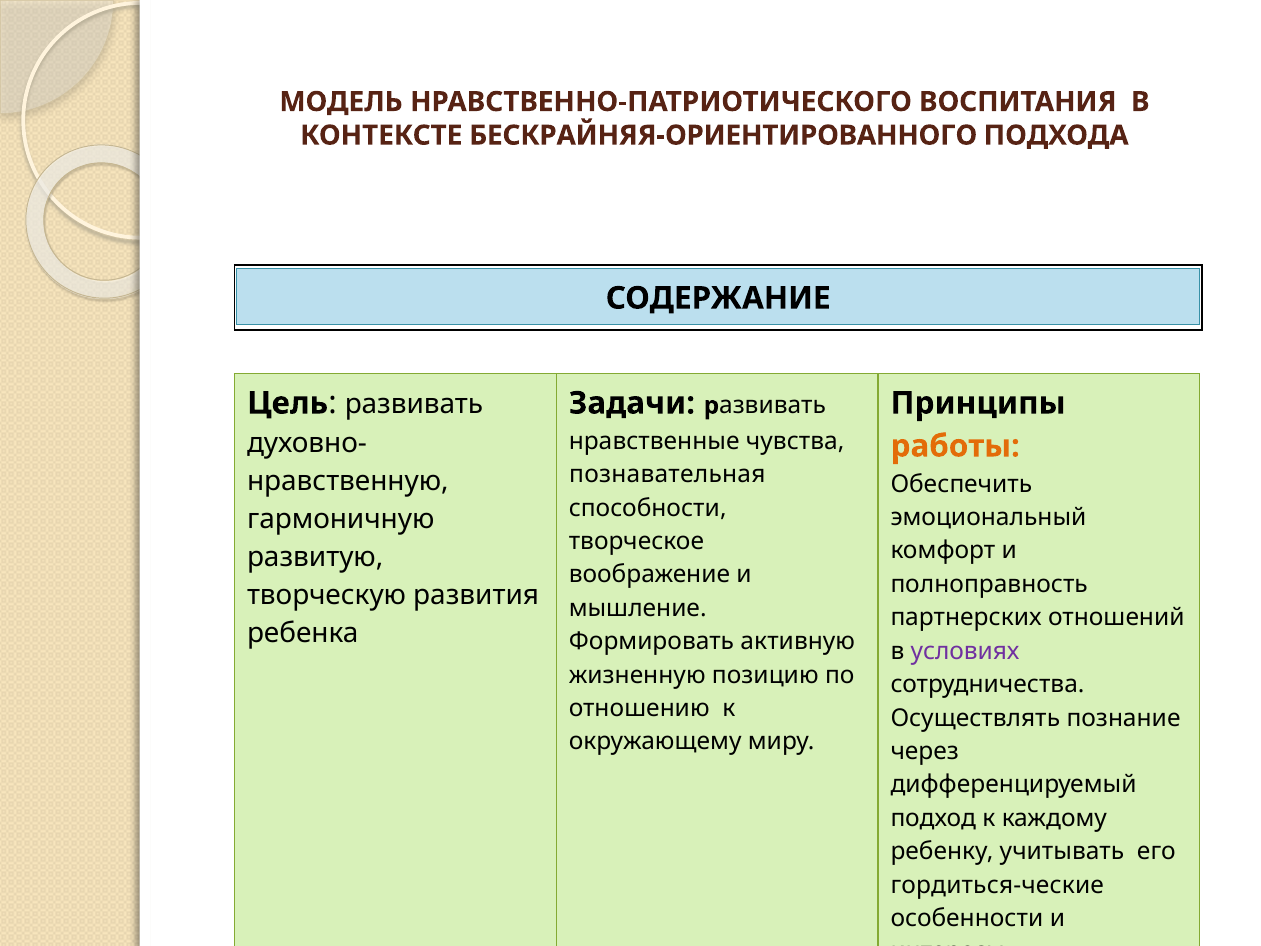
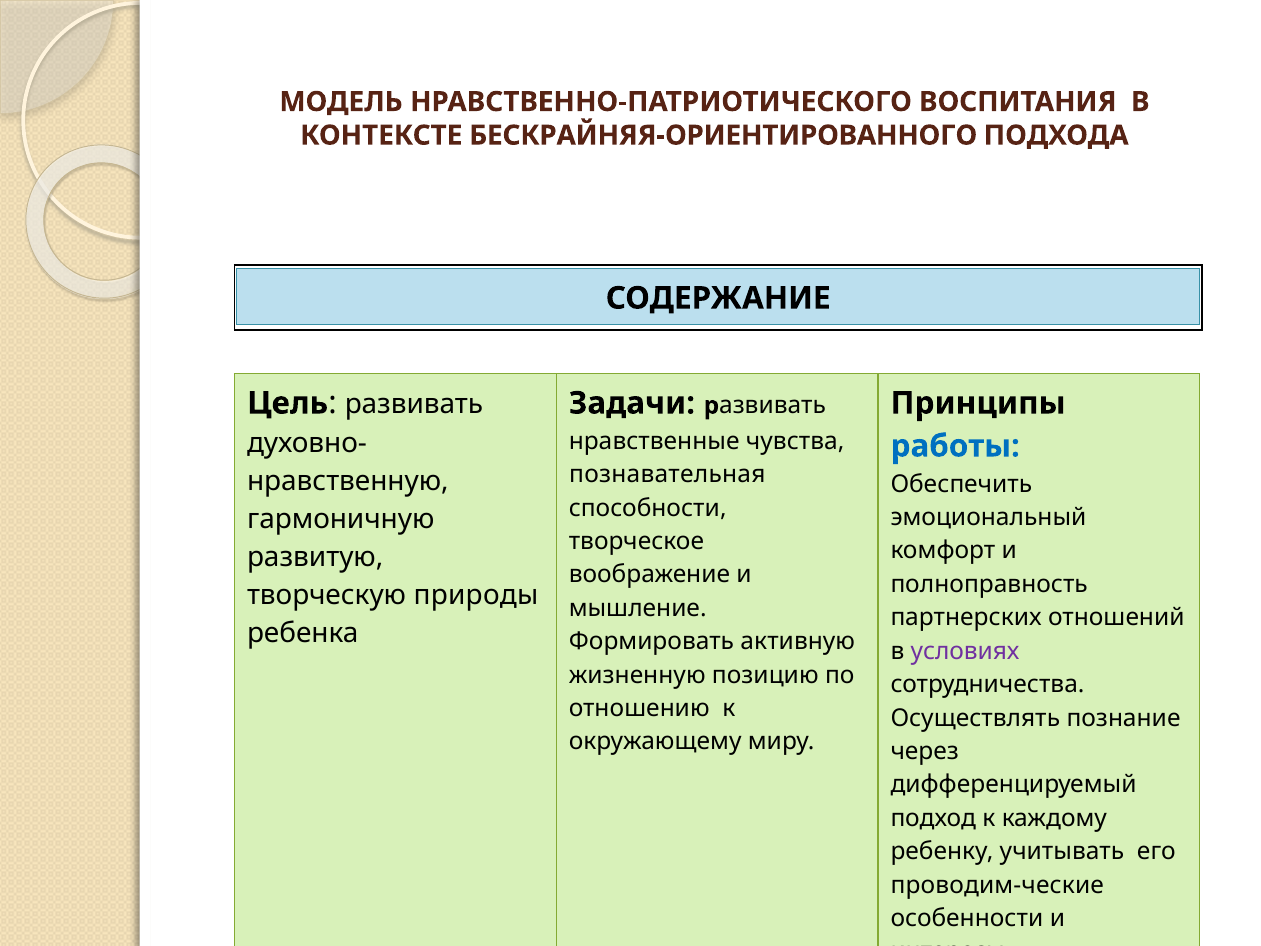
работы colour: orange -> blue (955, 446)
развития: развития -> природы (476, 595)
гордиться-ческие: гордиться-ческие -> проводим-ческие (997, 885)
